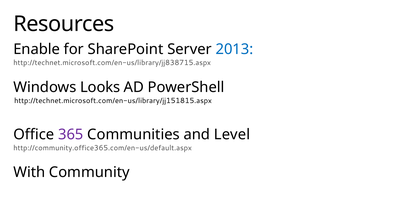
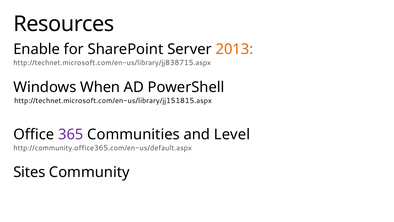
2013 colour: blue -> orange (234, 49)
Looks: Looks -> When (100, 87)
With: With -> Sites (29, 172)
